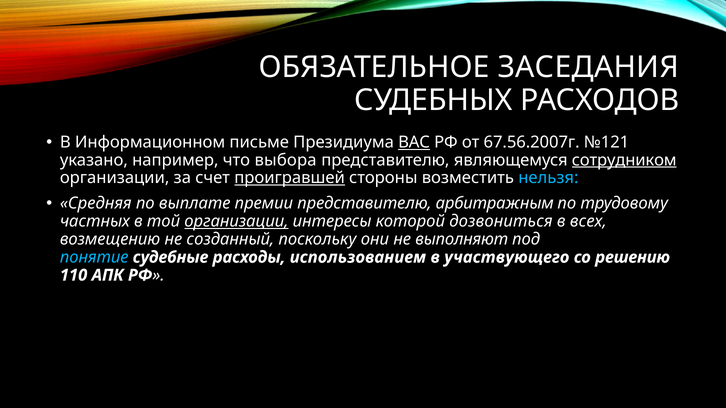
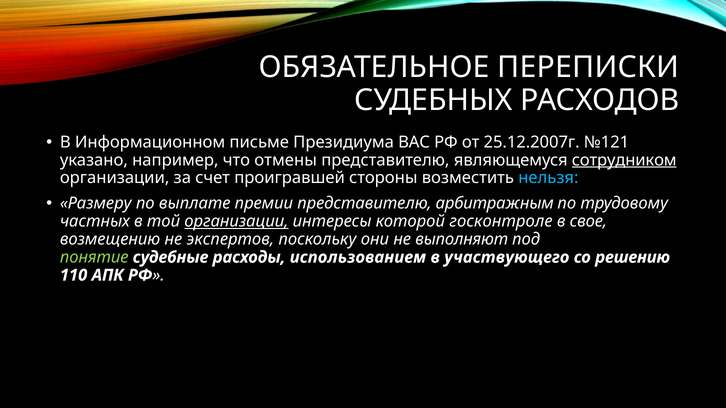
ЗАСЕДАНИЯ: ЗАСЕДАНИЯ -> ПЕРЕПИСКИ (588, 67)
ВАС underline: present -> none (414, 142)
67.56.2007г: 67.56.2007г -> 25.12.2007г (532, 142)
выбора: выбора -> отмены (286, 160)
проигравшей underline: present -> none (290, 178)
Средняя: Средняя -> Размеру (96, 204)
дозвониться: дозвониться -> госконтроле (501, 222)
всех: всех -> свое (588, 222)
созданный: созданный -> экспертов (230, 240)
понятие colour: light blue -> light green (94, 257)
